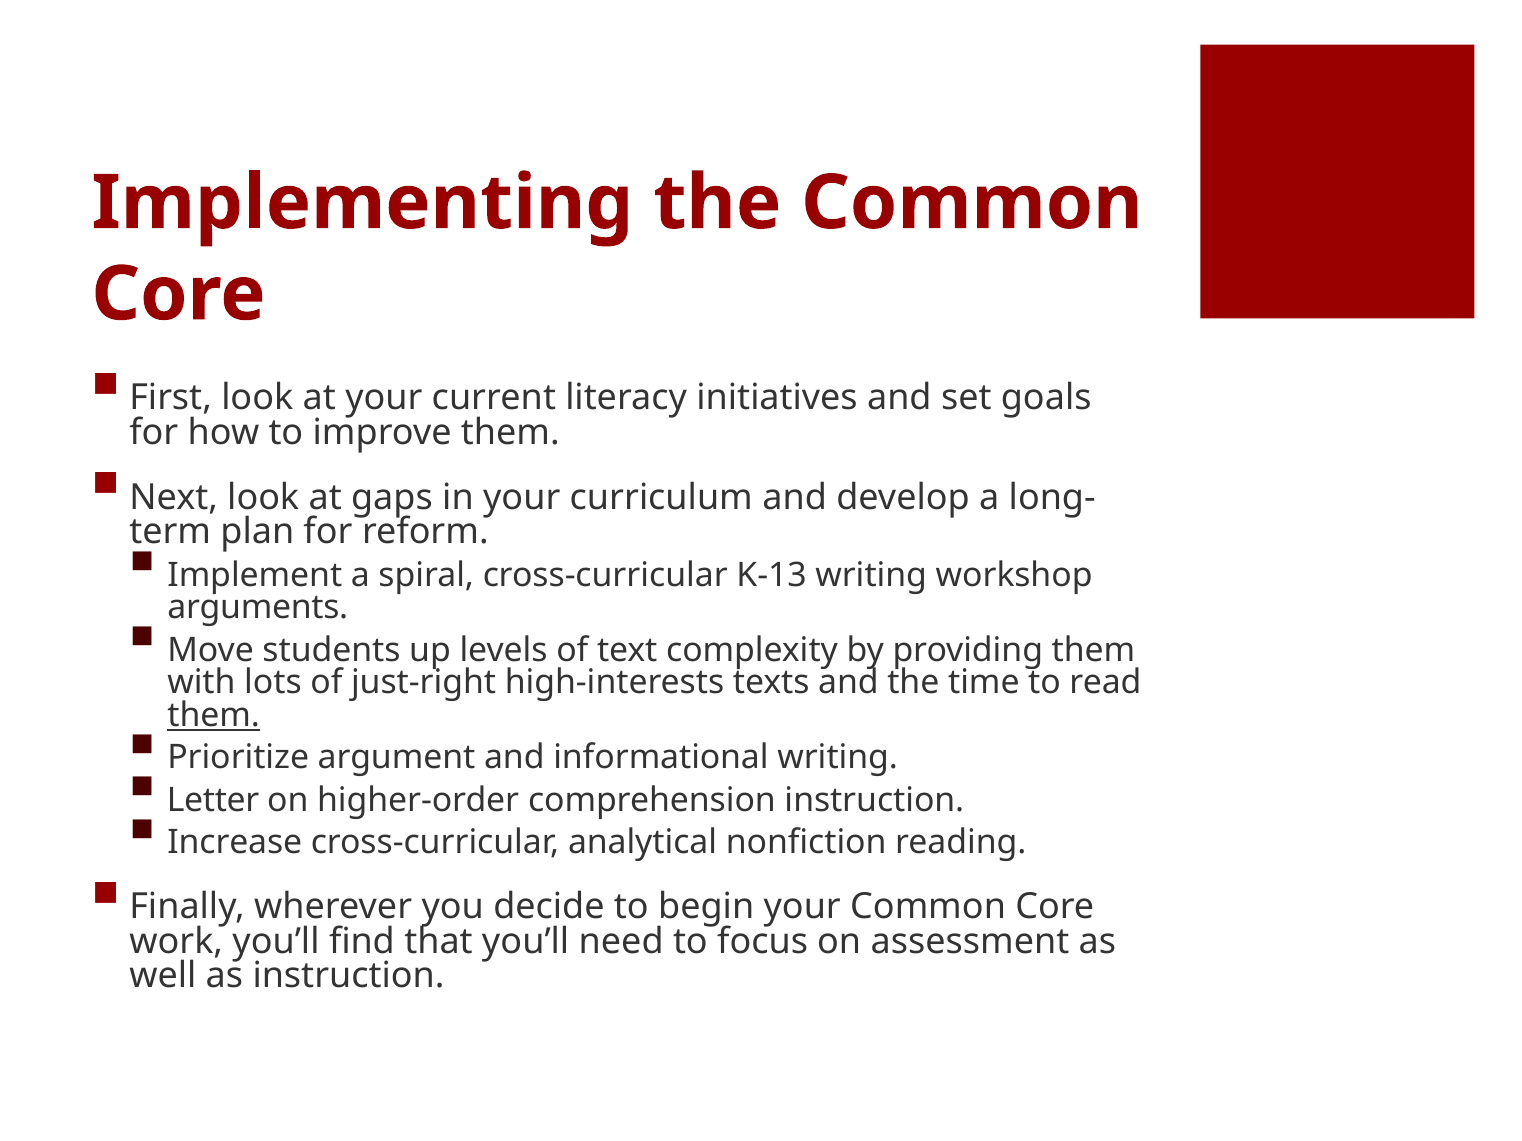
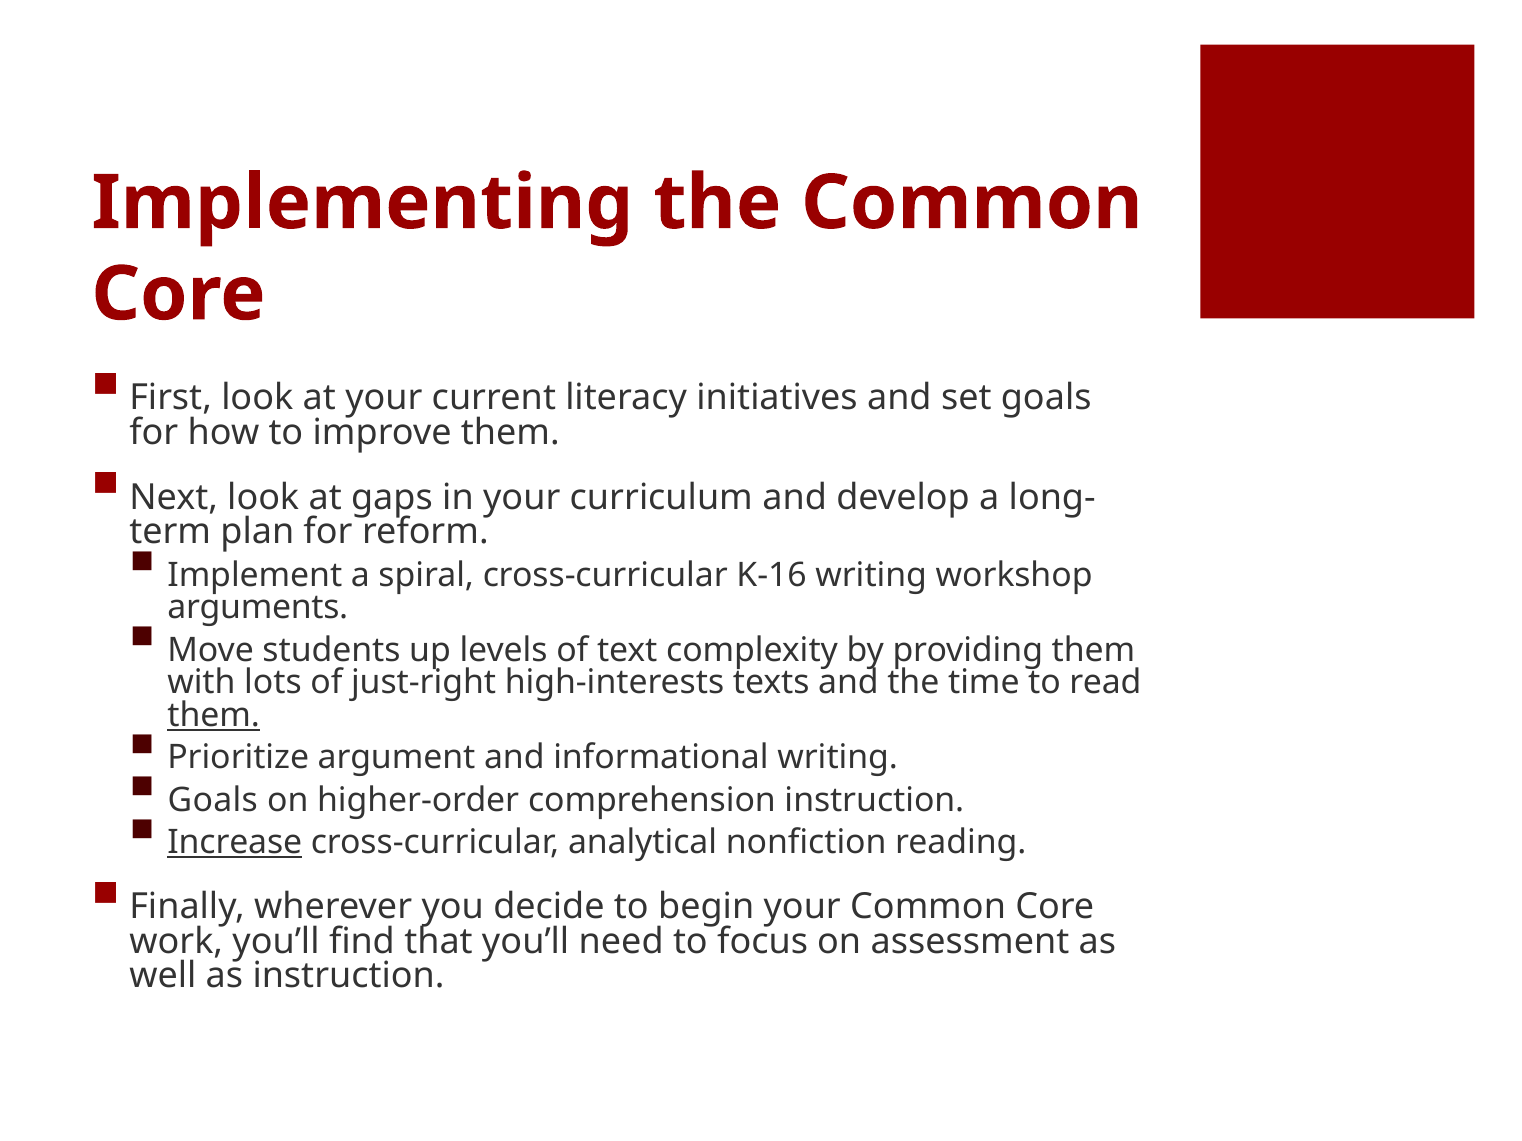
K-13: K-13 -> K-16 (772, 575)
Letter: Letter -> Goals (213, 801)
Increase underline: none -> present (235, 843)
